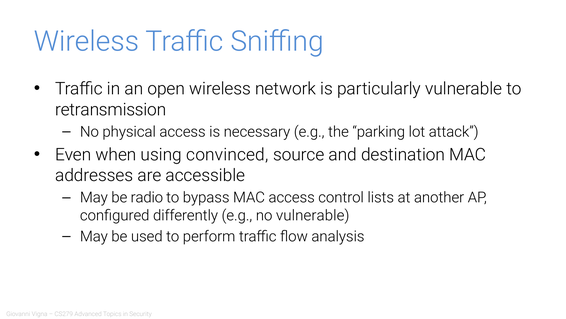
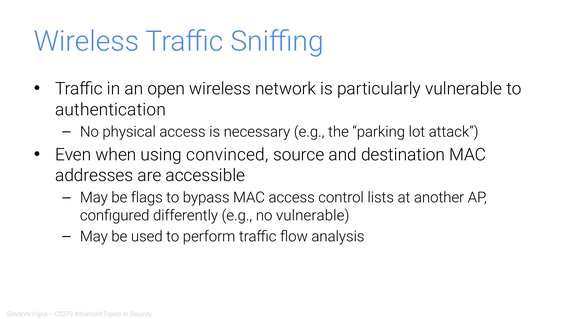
retransmission: retransmission -> authentication (111, 109)
radio: radio -> flags (147, 197)
